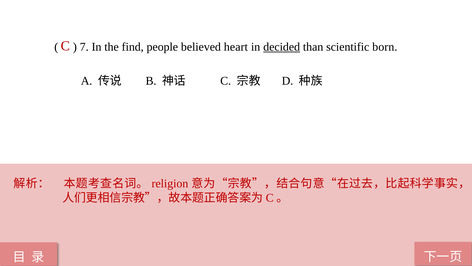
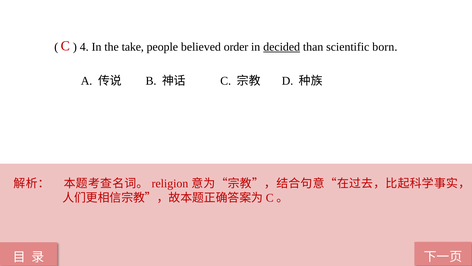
7: 7 -> 4 (84, 47)
find: find -> take (133, 47)
heart: heart -> order (236, 47)
